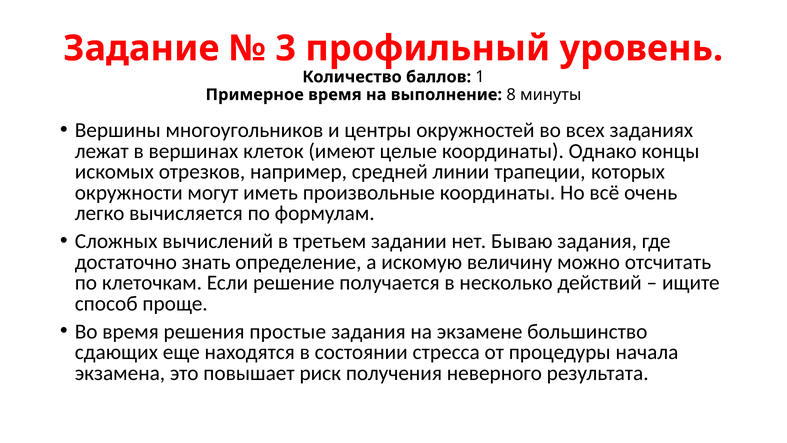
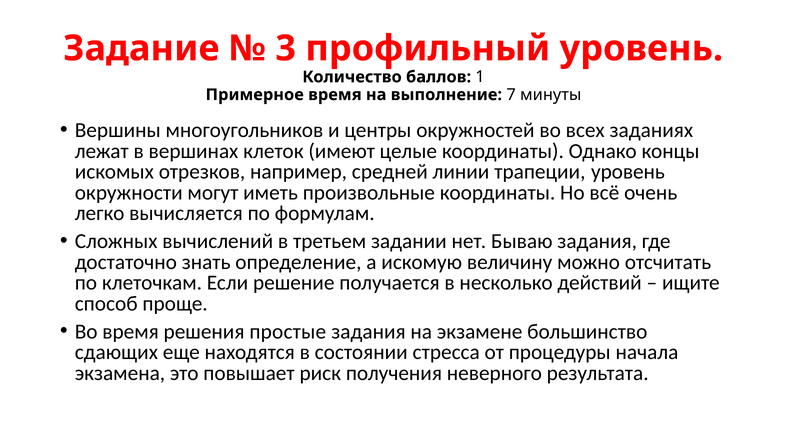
8: 8 -> 7 (511, 95)
трапеции которых: которых -> уровень (628, 172)
